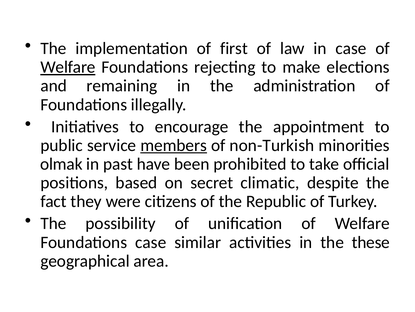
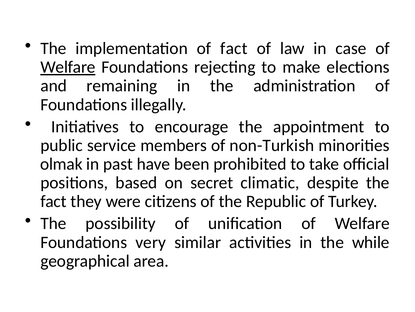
of first: first -> fact (234, 48)
members underline: present -> none (174, 145)
Foundations case: case -> very (151, 242)
these: these -> while (371, 242)
